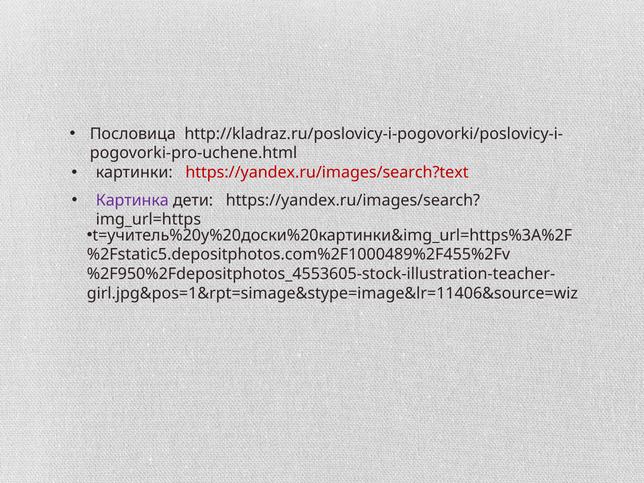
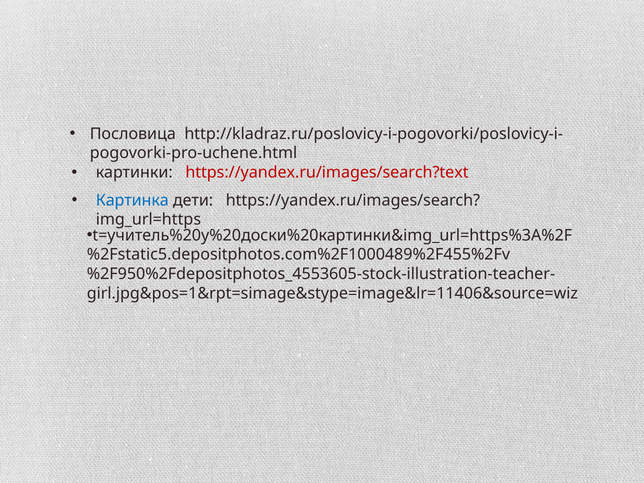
Картинка colour: purple -> blue (132, 200)
